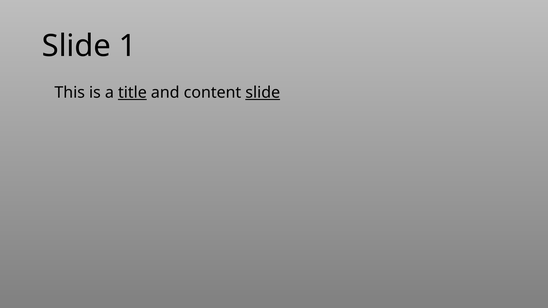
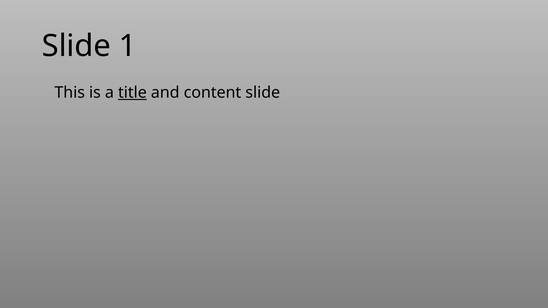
slide underline: present -> none (263, 93)
